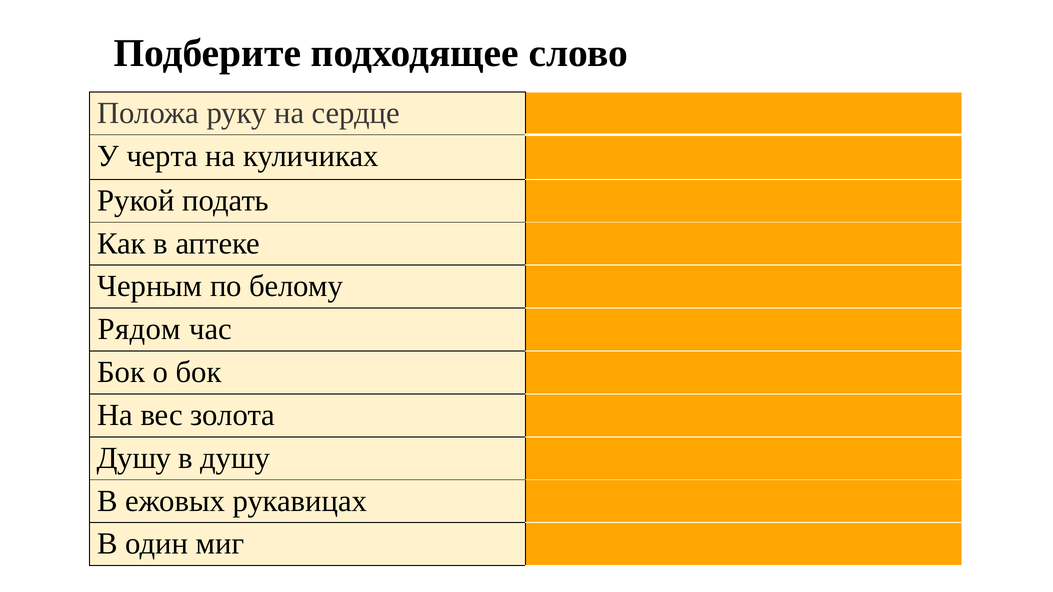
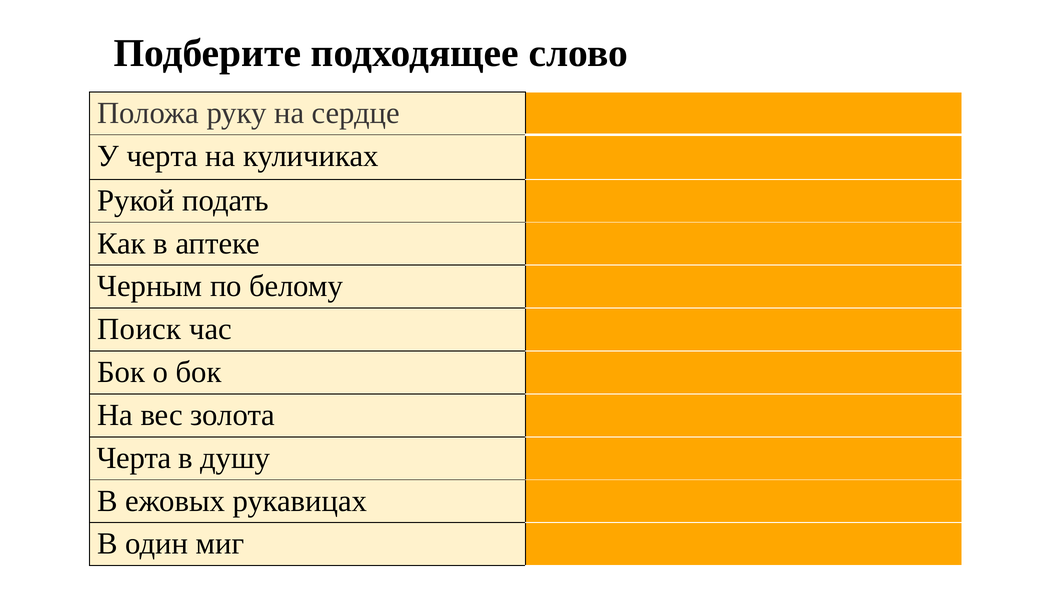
Рядом: Рядом -> Поиск (139, 329)
Душу: Душу -> Черта (134, 458)
